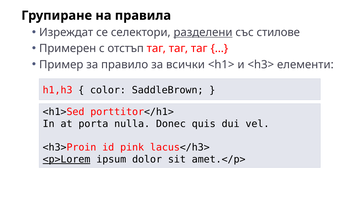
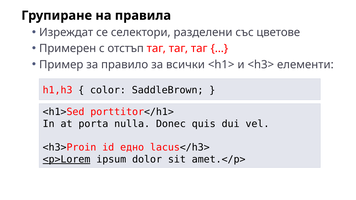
разделени underline: present -> none (203, 32)
стилове: стилове -> цветове (278, 32)
pink: pink -> едно (132, 148)
